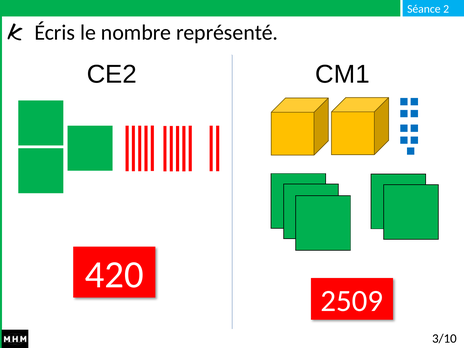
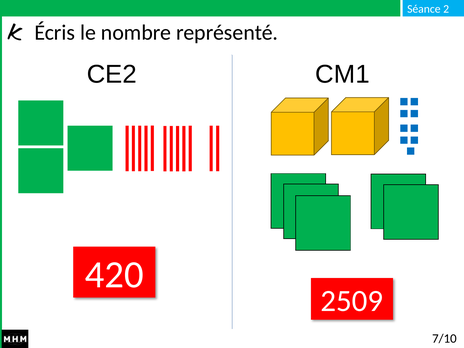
3/10: 3/10 -> 7/10 (444, 339)
